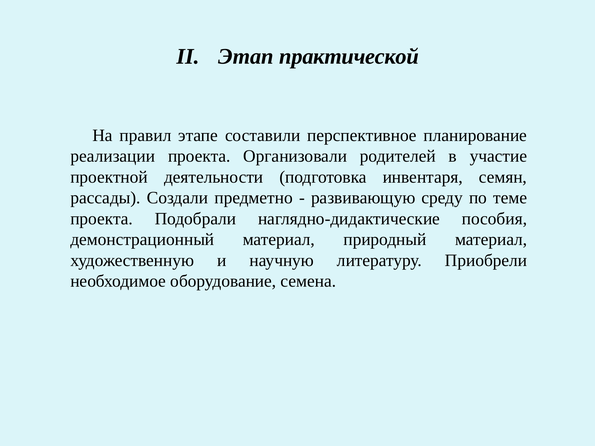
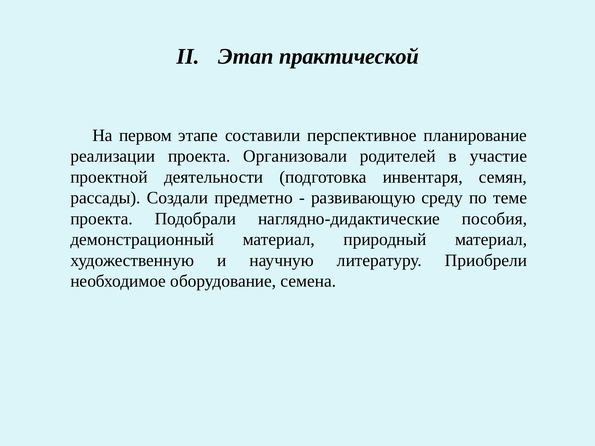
правил: правил -> первом (146, 136)
